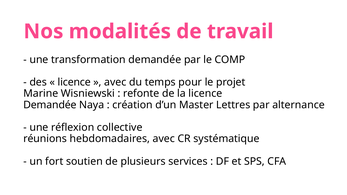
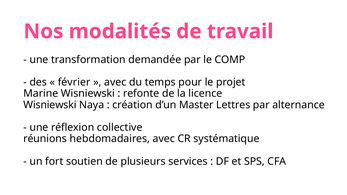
licence: licence -> février (74, 82)
Demandée: Demandée -> Wisniewski (50, 105)
